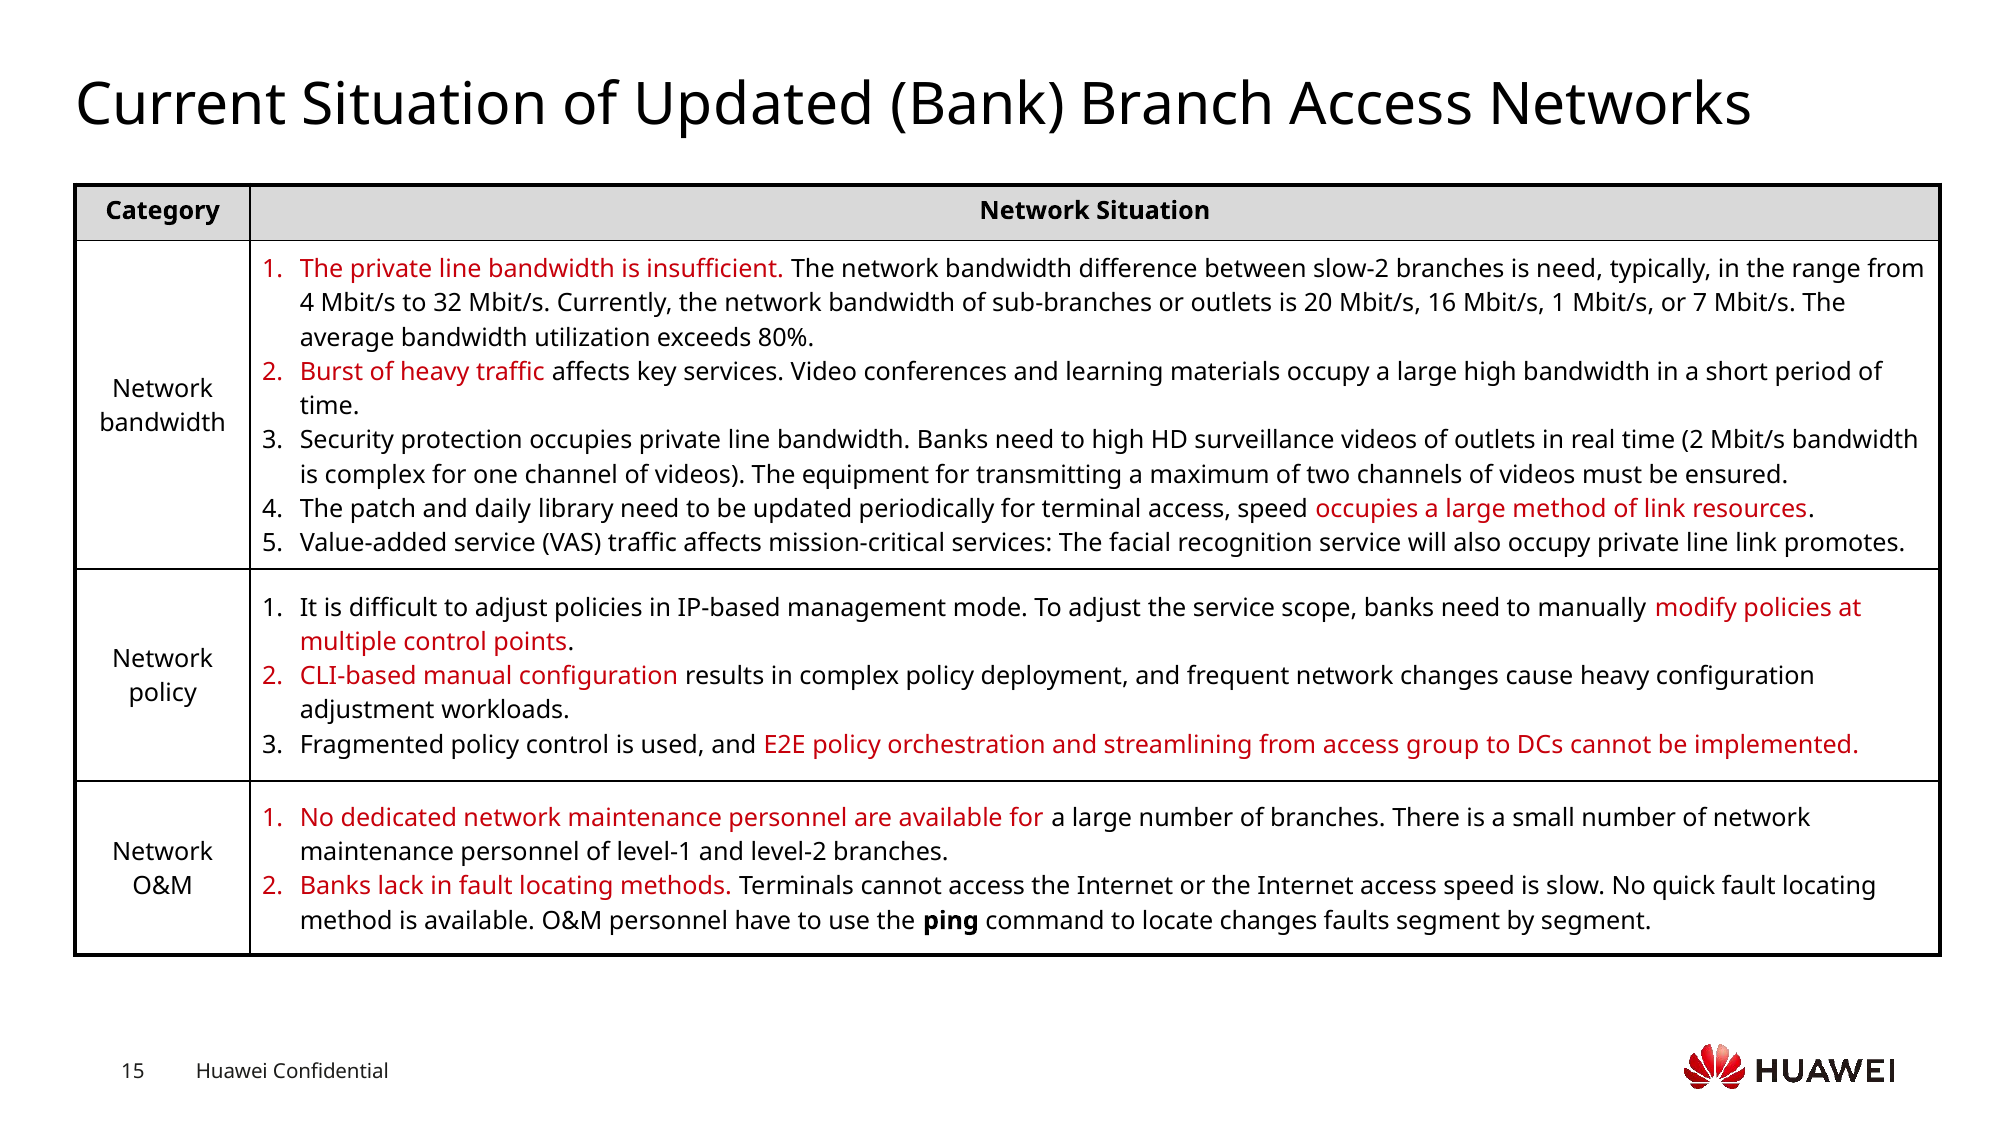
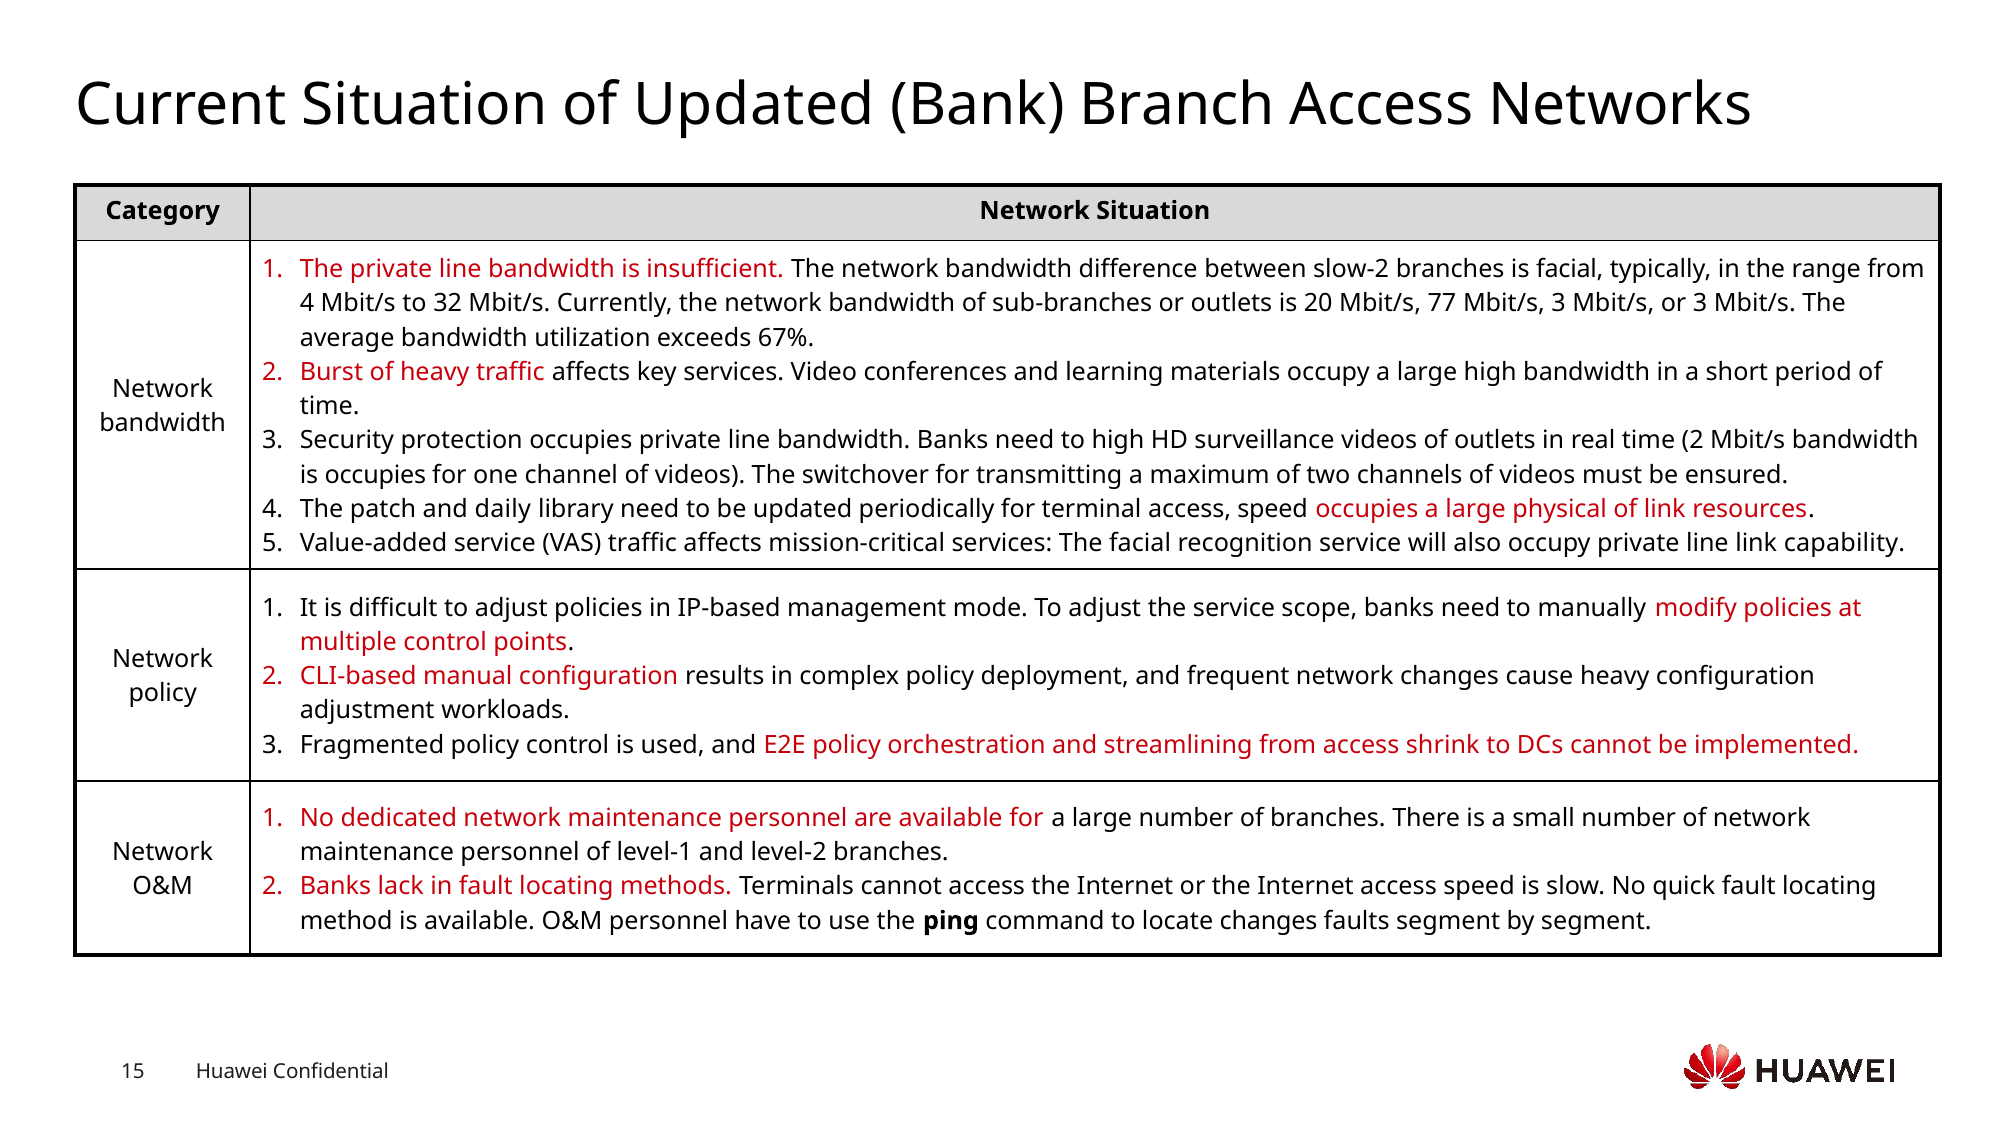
is need: need -> facial (1570, 269)
16: 16 -> 77 (1442, 303)
Mbit/s 1: 1 -> 3 (1559, 303)
or 7: 7 -> 3 (1700, 303)
80%: 80% -> 67% (786, 338)
is complex: complex -> occupies (375, 475)
equipment: equipment -> switchover (865, 475)
large method: method -> physical (1560, 509)
promotes: promotes -> capability (1844, 543)
group: group -> shrink (1443, 745)
